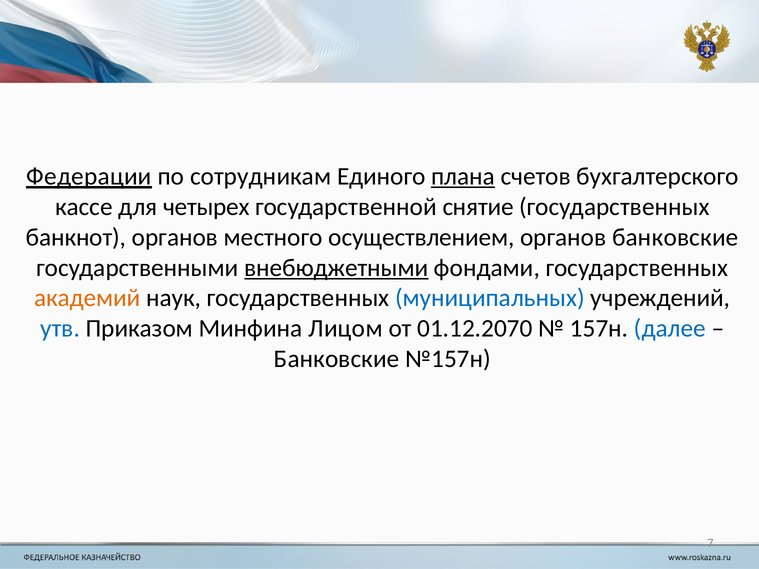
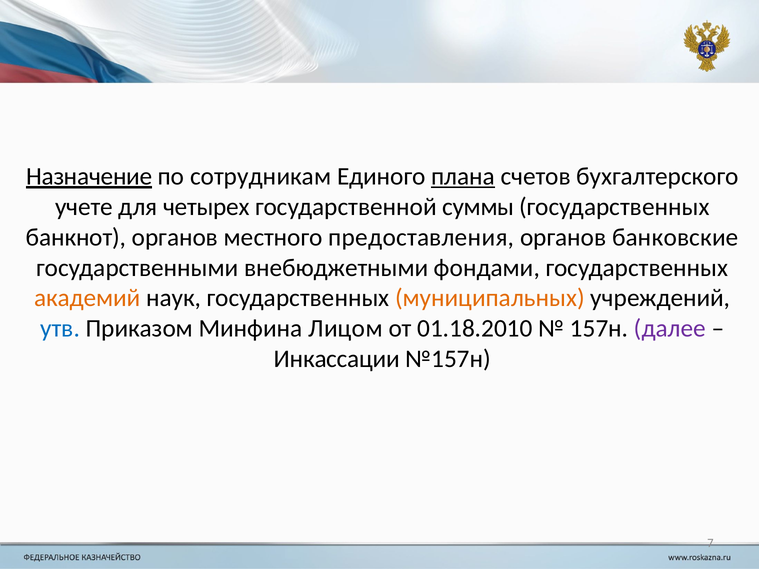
Федерации: Федерации -> Назначение (89, 176)
кассе: кассе -> учете (84, 207)
снятие: снятие -> суммы (478, 207)
осуществлением: осуществлением -> предоставления (421, 238)
внебюджетными underline: present -> none (336, 268)
муниципальных colour: blue -> orange (490, 298)
01.12.2070: 01.12.2070 -> 01.18.2010 (475, 329)
далее colour: blue -> purple (670, 329)
Банковские: Банковские -> Инкассации (337, 359)
